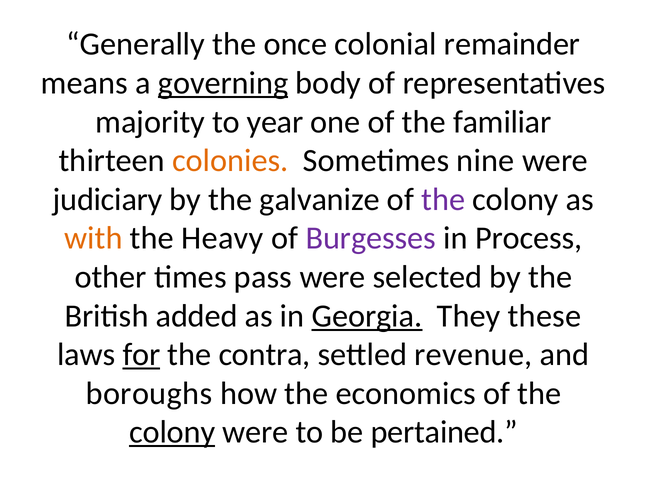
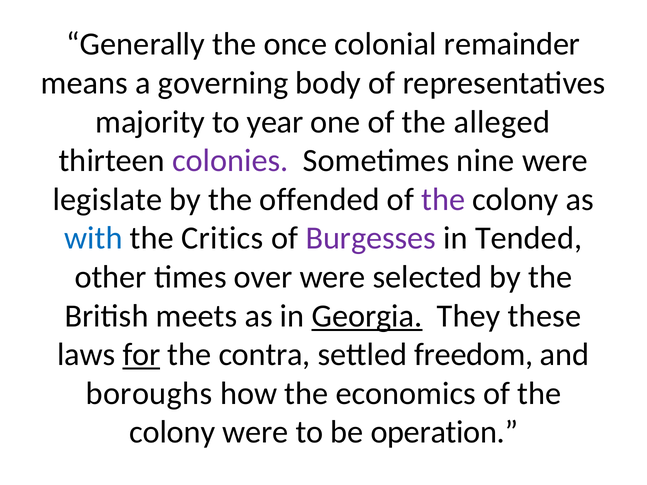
governing underline: present -> none (223, 83)
familiar: familiar -> alleged (502, 122)
colonies colour: orange -> purple (230, 161)
judiciary: judiciary -> legislate (107, 200)
galvanize: galvanize -> offended (320, 200)
with colour: orange -> blue (93, 238)
Heavy: Heavy -> Critics (222, 238)
Process: Process -> Tended (529, 238)
pass: pass -> over (263, 277)
added: added -> meets (197, 316)
revenue: revenue -> freedom (474, 355)
colony underline: present -> none (172, 433)
pertained: pertained -> operation (444, 433)
